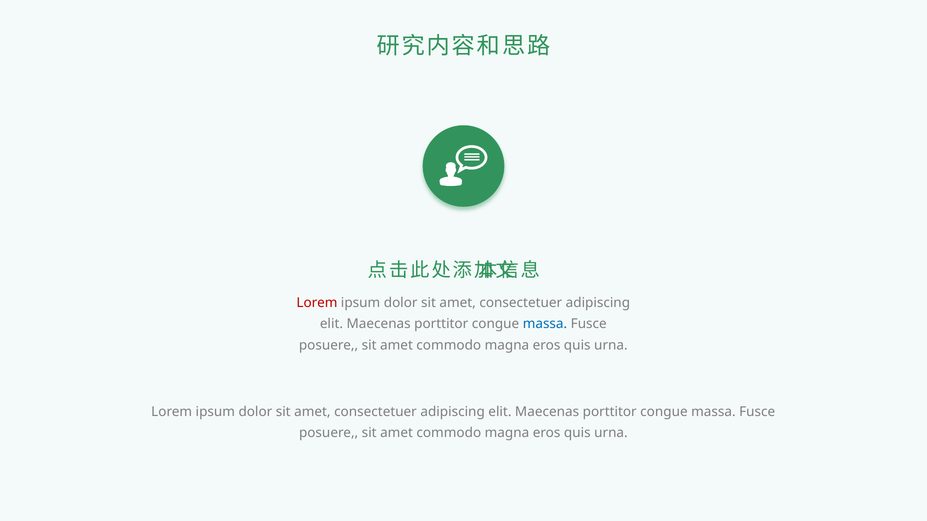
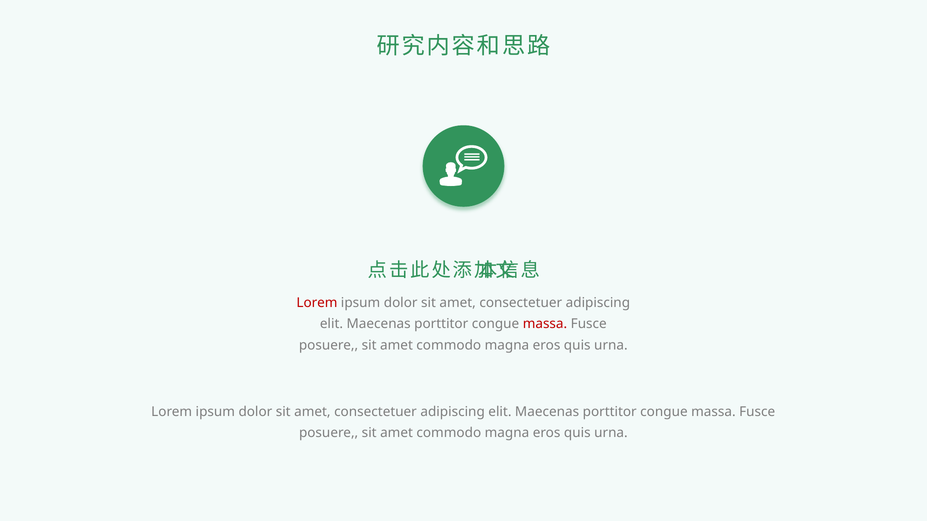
massa colour: blue -> red (545, 324)
